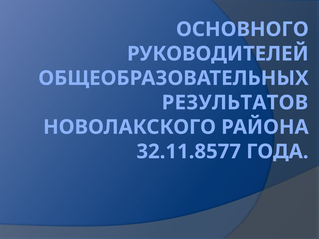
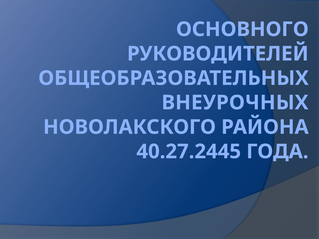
РЕЗУЛЬТАТОВ: РЕЗУЛЬТАТОВ -> ВНЕУРОЧНЫХ (235, 103)
32.11.8577: 32.11.8577 -> 40.27.2445 (189, 152)
